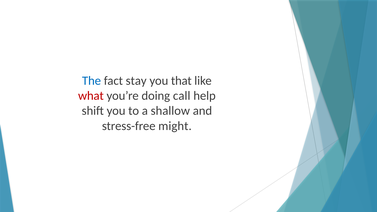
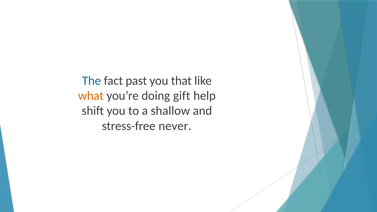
stay: stay -> past (136, 81)
what colour: red -> orange (91, 96)
call: call -> gift (182, 96)
might: might -> never (175, 126)
